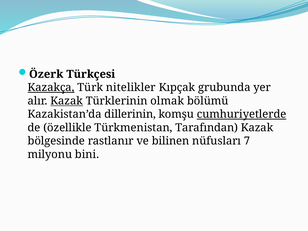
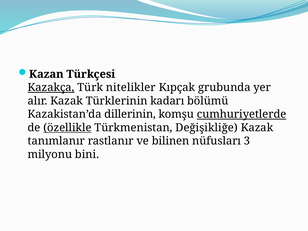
Özerk: Özerk -> Kazan (46, 74)
Kazak underline: present -> none (67, 101)
olmak: olmak -> kadarı (167, 101)
özellikle underline: none -> present (67, 128)
Tarafından: Tarafından -> Değişikliğe (207, 128)
bölgesinde: bölgesinde -> tanımlanır (56, 141)
7: 7 -> 3 (247, 141)
